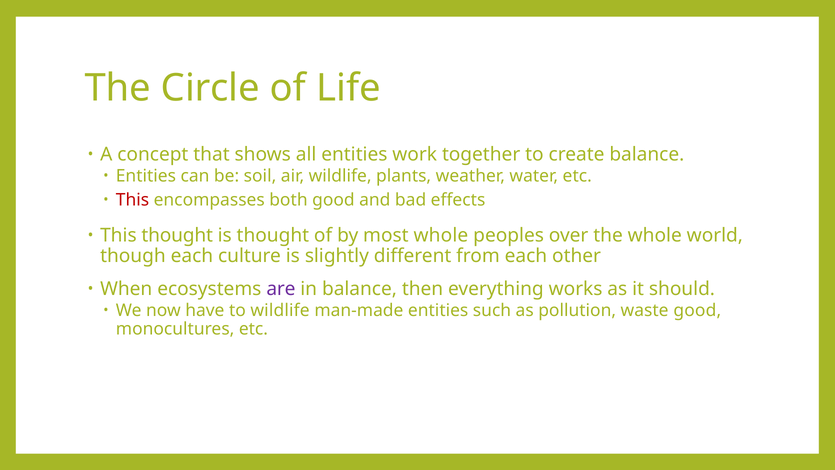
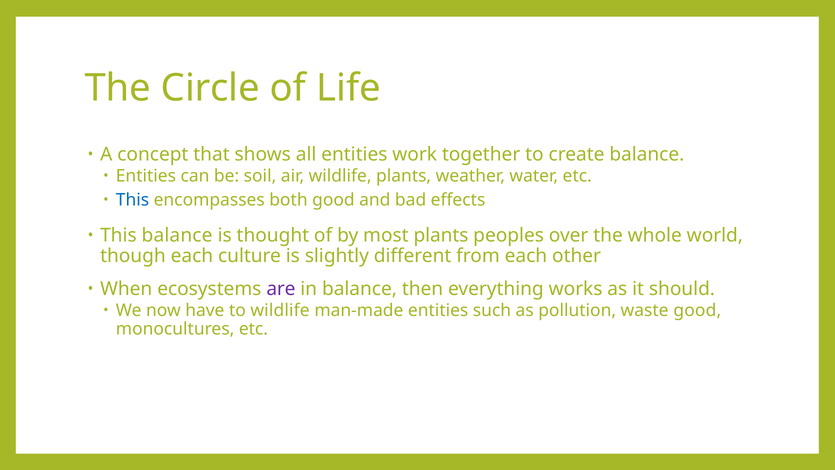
This colour: red -> blue (132, 200)
This thought: thought -> balance (177, 235)
most whole: whole -> plants (441, 235)
